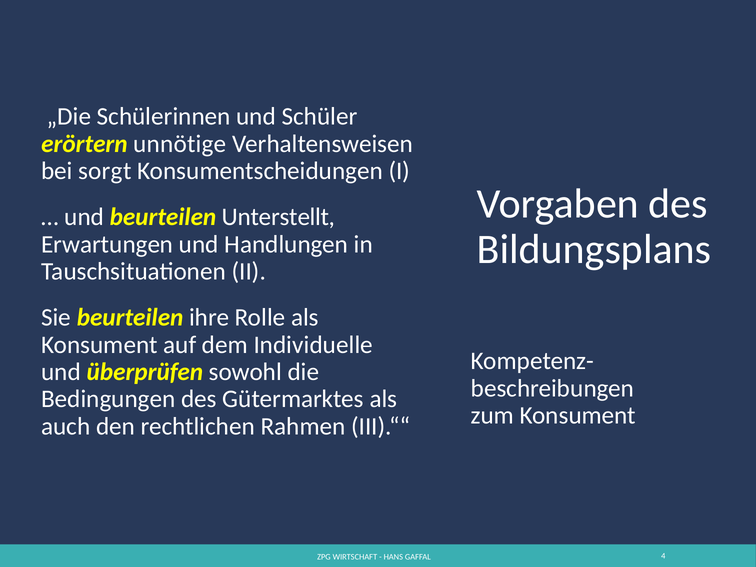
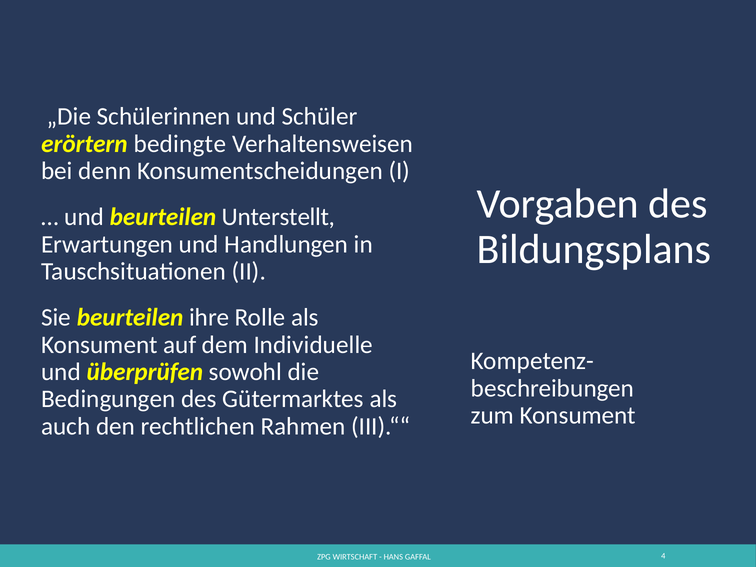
unnötige: unnötige -> bedingte (180, 144)
sorgt: sorgt -> denn (105, 171)
